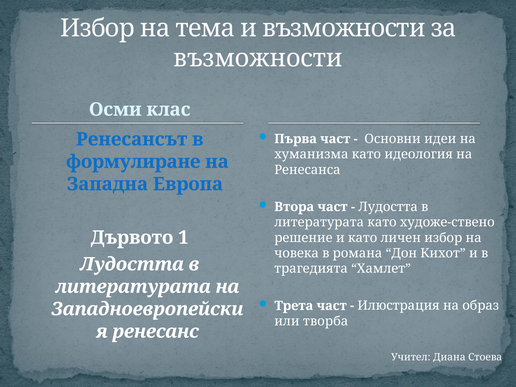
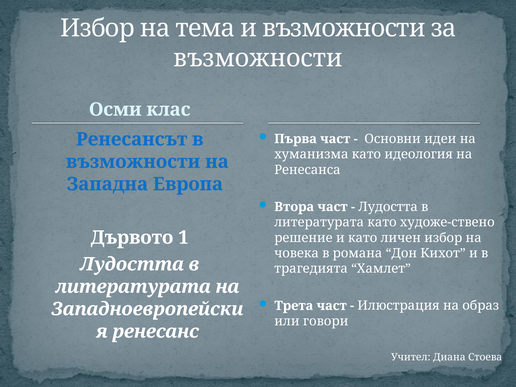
формулиране: формулиране -> възможности (133, 162)
творба: творба -> говори (326, 321)
